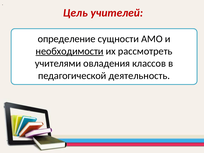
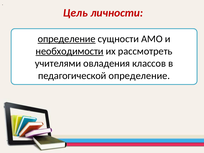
учителей: учителей -> личности (117, 13)
определение underline: none -> present (67, 39)
педагогической деятельность: деятельность -> определение (139, 76)
